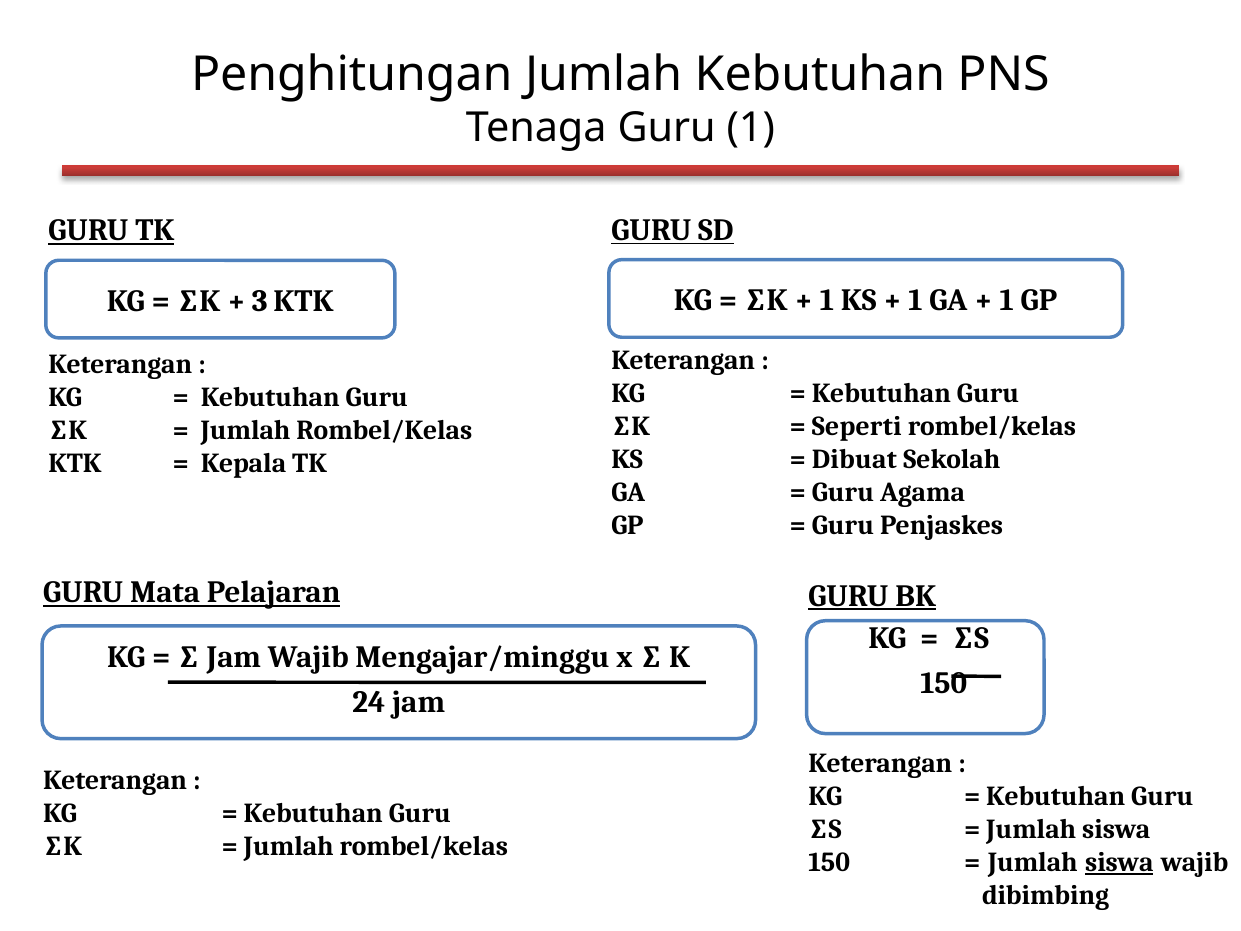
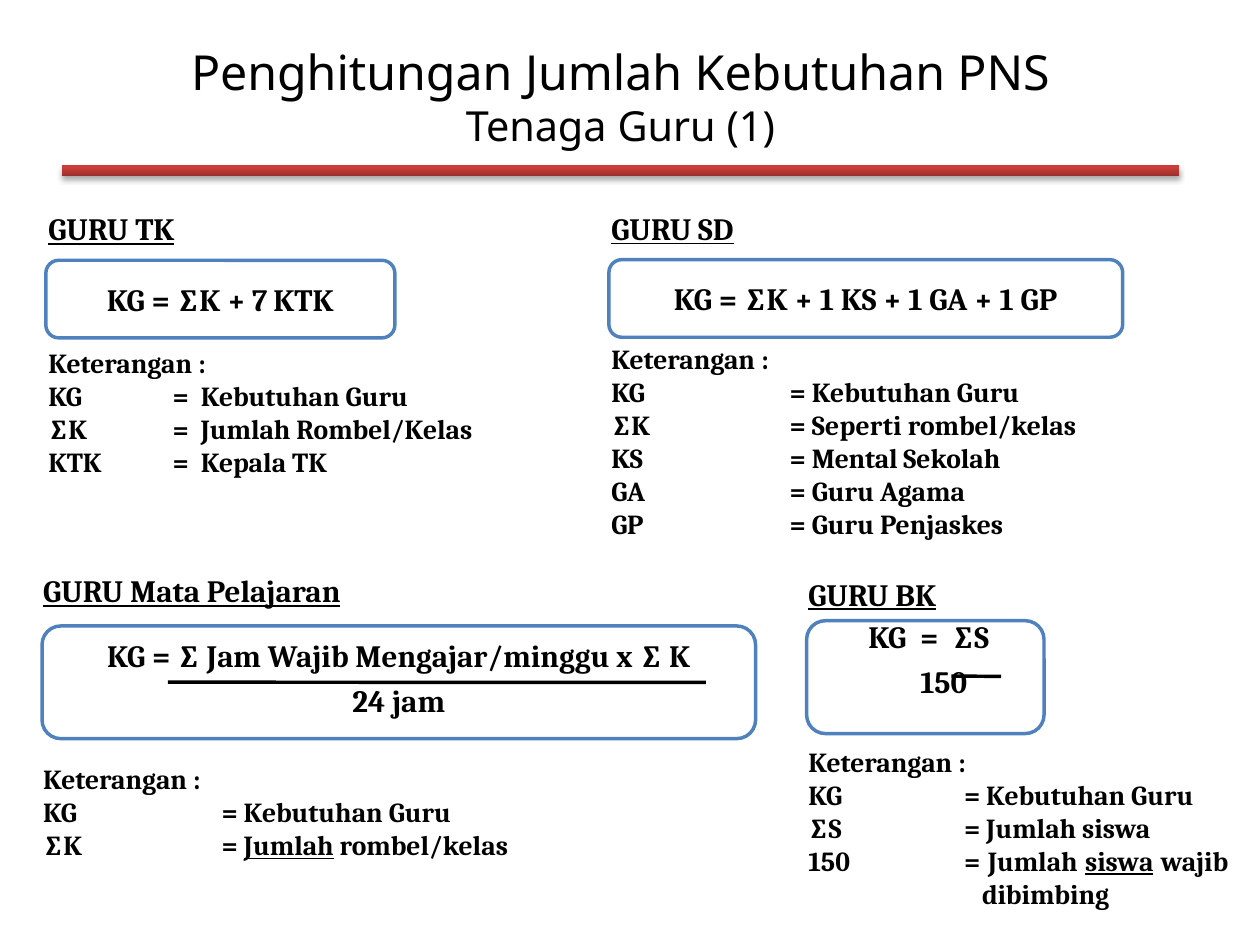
3: 3 -> 7 (260, 301)
Dibuat: Dibuat -> Mental (855, 459)
Jumlah underline: none -> present (289, 846)
